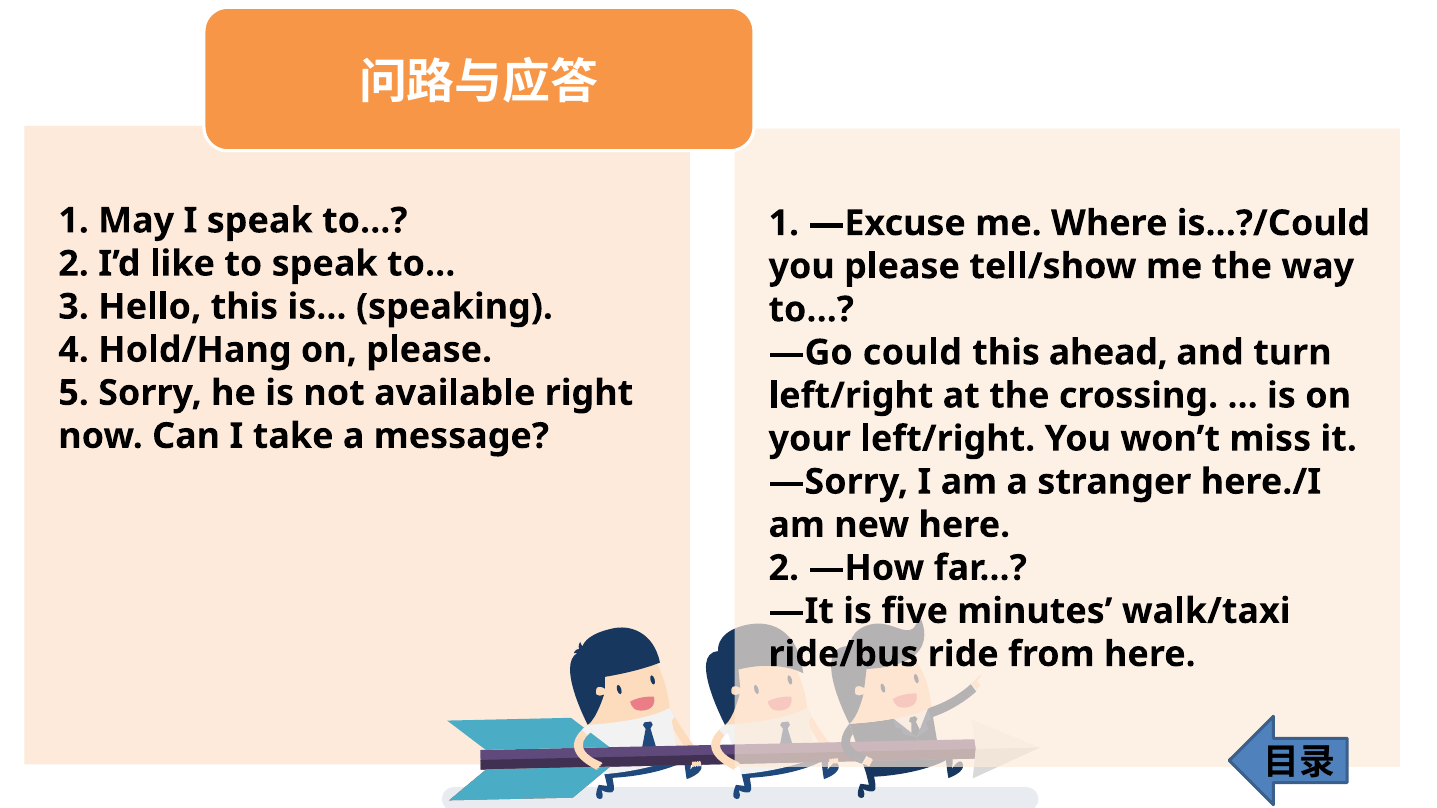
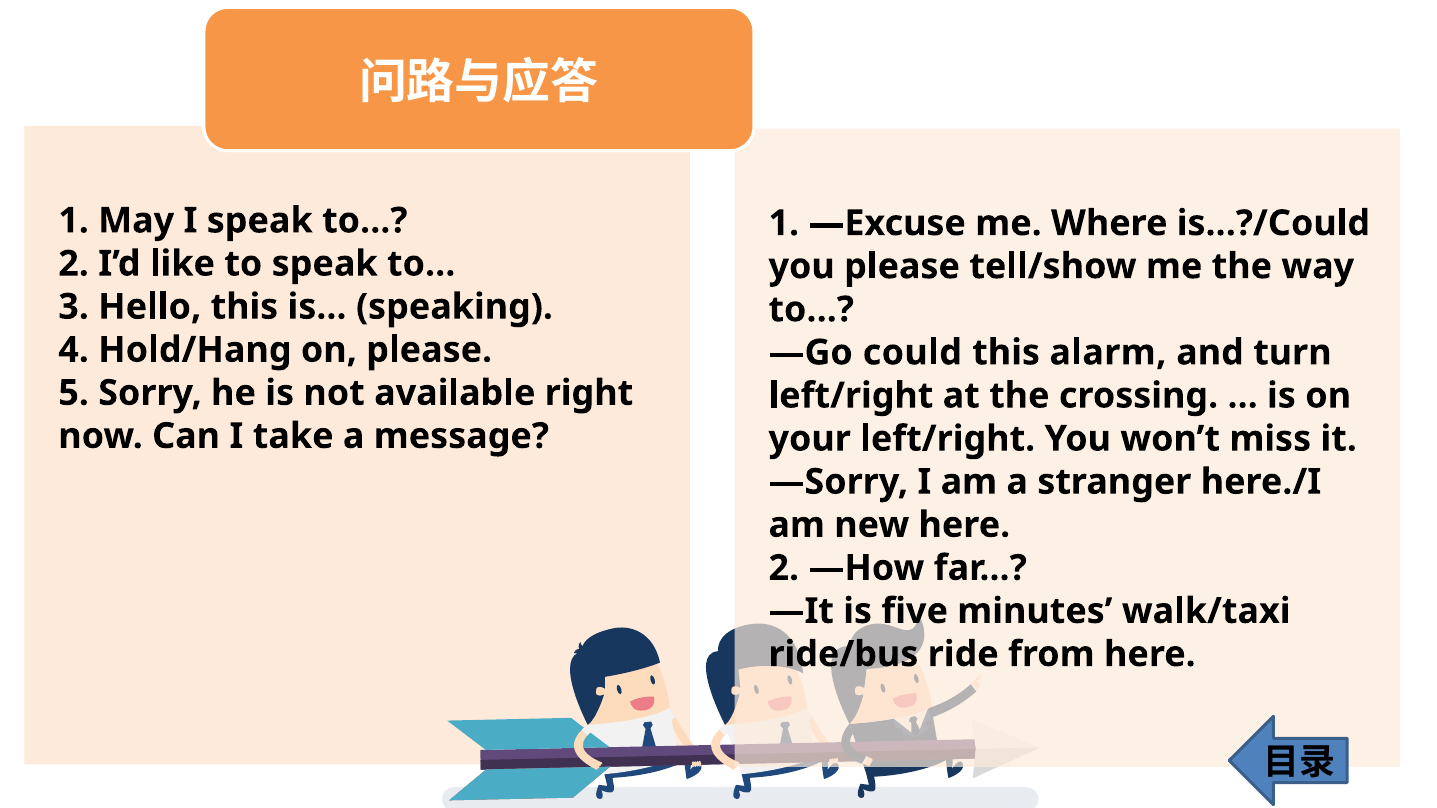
ahead: ahead -> alarm (1108, 353)
